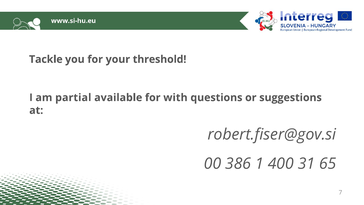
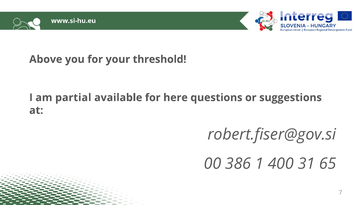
Tackle: Tackle -> Above (46, 59)
with: with -> here (175, 97)
